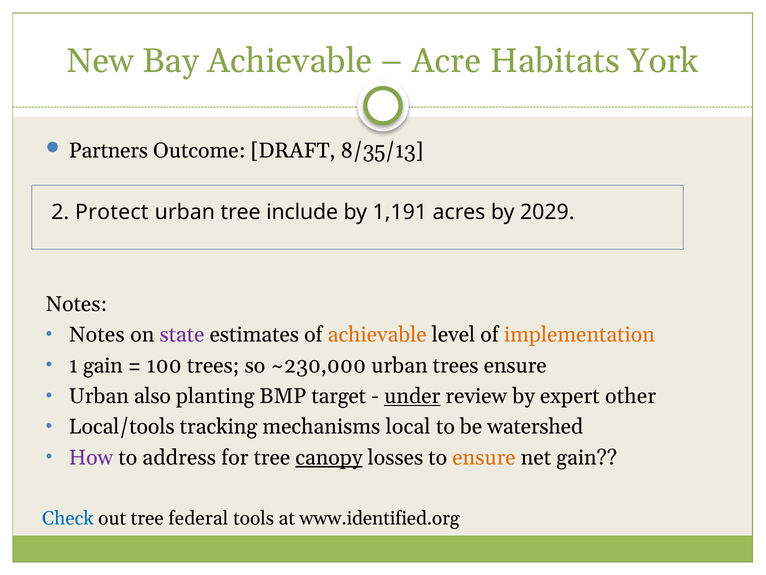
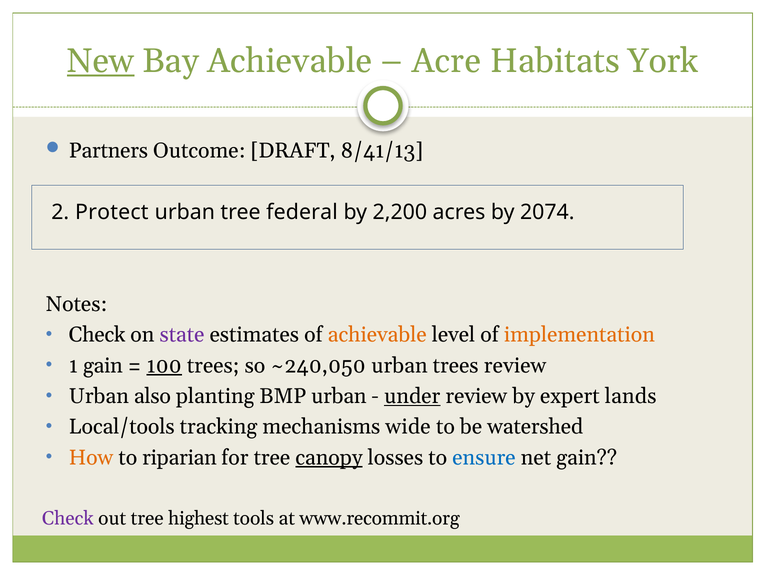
New underline: none -> present (101, 61)
8/35/13: 8/35/13 -> 8/41/13 (382, 151)
include: include -> federal (302, 212)
1,191: 1,191 -> 2,200 (400, 212)
2029: 2029 -> 2074 (547, 212)
Notes: Notes -> Check (97, 335)
100 underline: none -> present (164, 365)
~230,000: ~230,000 -> ~240,050 (318, 365)
trees ensure: ensure -> review (515, 365)
BMP target: target -> urban (339, 396)
other: other -> lands (631, 396)
local: local -> wide (408, 427)
How colour: purple -> orange (91, 457)
address: address -> riparian (179, 457)
ensure colour: orange -> blue (484, 457)
Check colour: blue -> purple (68, 518)
federal: federal -> highest (199, 518)
www.identified.org: www.identified.org -> www.recommit.org (380, 518)
